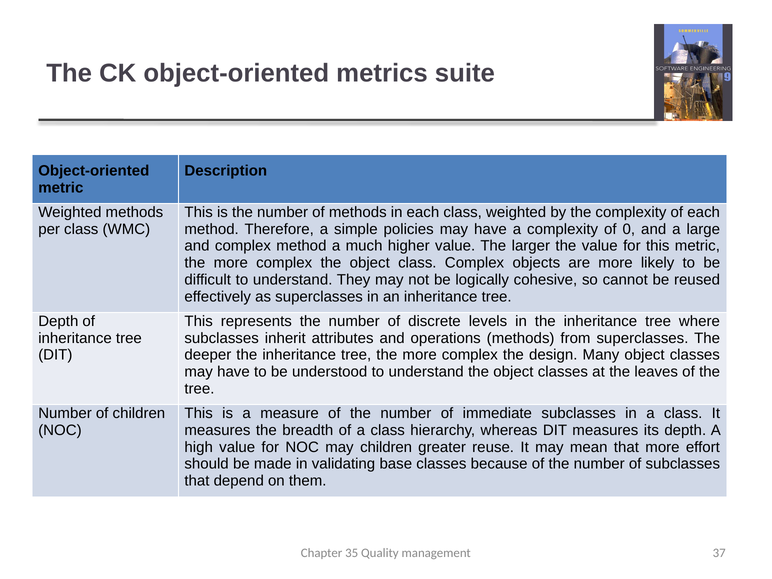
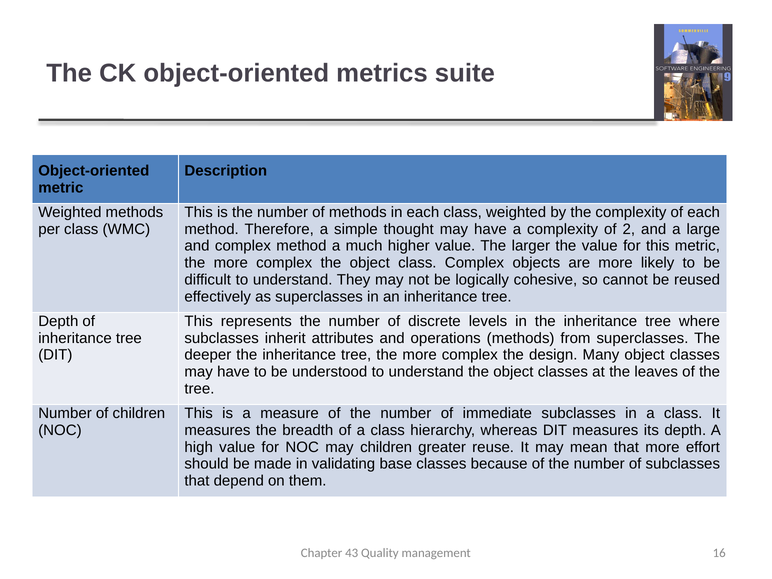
policies: policies -> thought (409, 229)
0: 0 -> 2 (629, 229)
35: 35 -> 43 (352, 553)
37: 37 -> 16 (719, 553)
